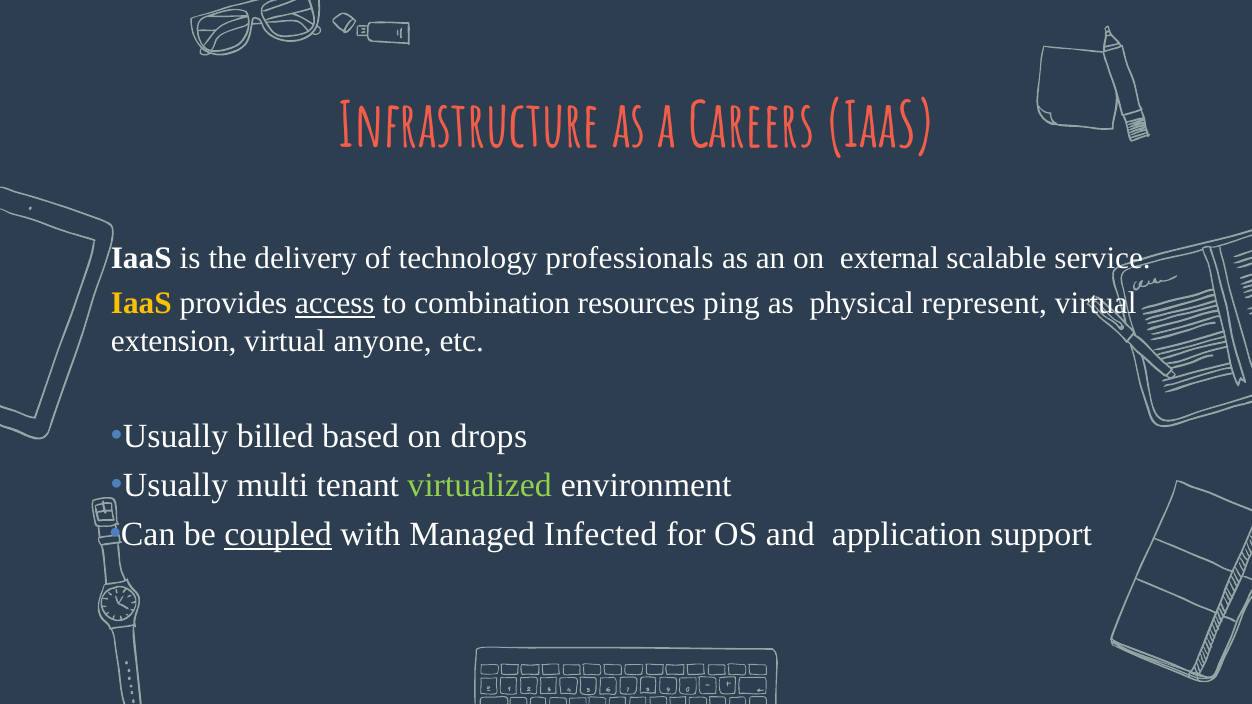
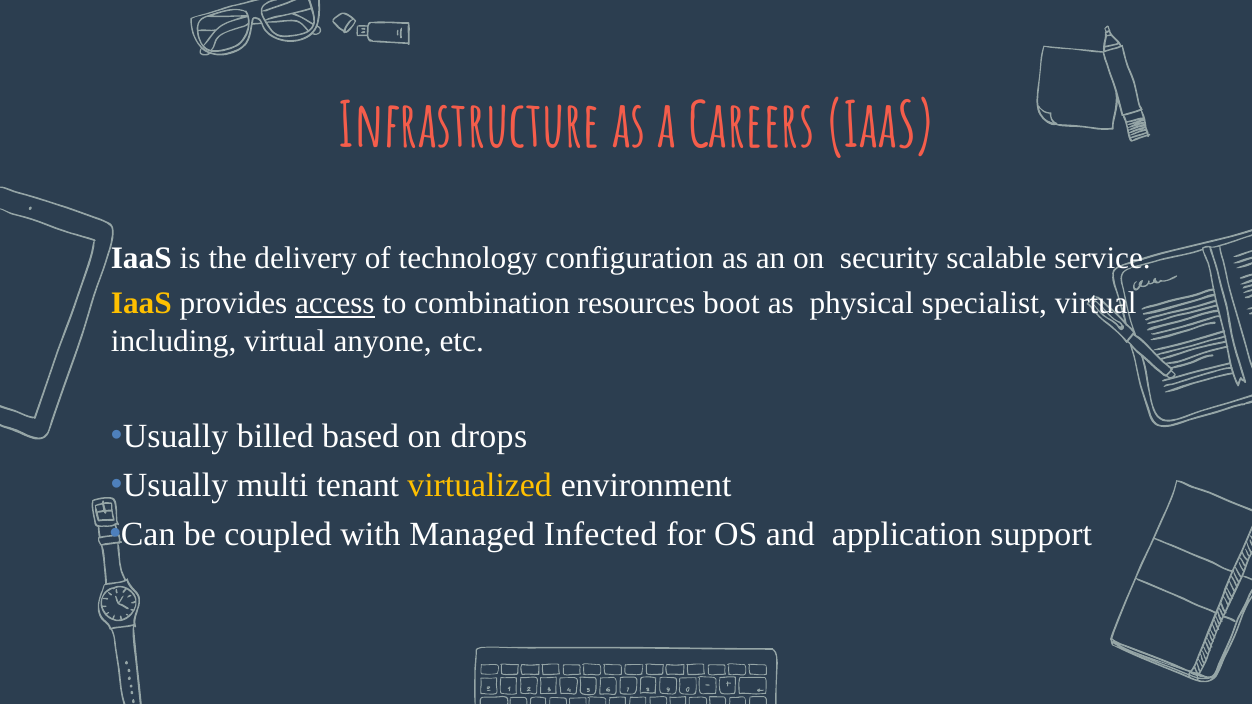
professionals: professionals -> configuration (630, 258)
external: external -> security (889, 258)
ping: ping -> boot (731, 304)
represent: represent -> specialist (984, 304)
extension: extension -> including (174, 341)
virtualized colour: light green -> yellow (480, 486)
coupled underline: present -> none (278, 535)
